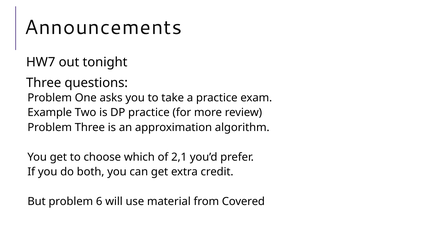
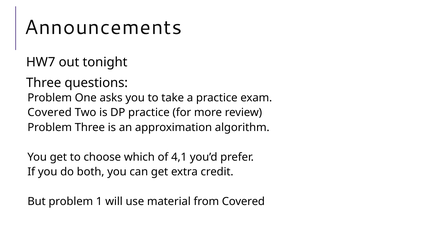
Example: Example -> Covered (50, 113)
2,1: 2,1 -> 4,1 (179, 157)
6: 6 -> 1 (99, 202)
